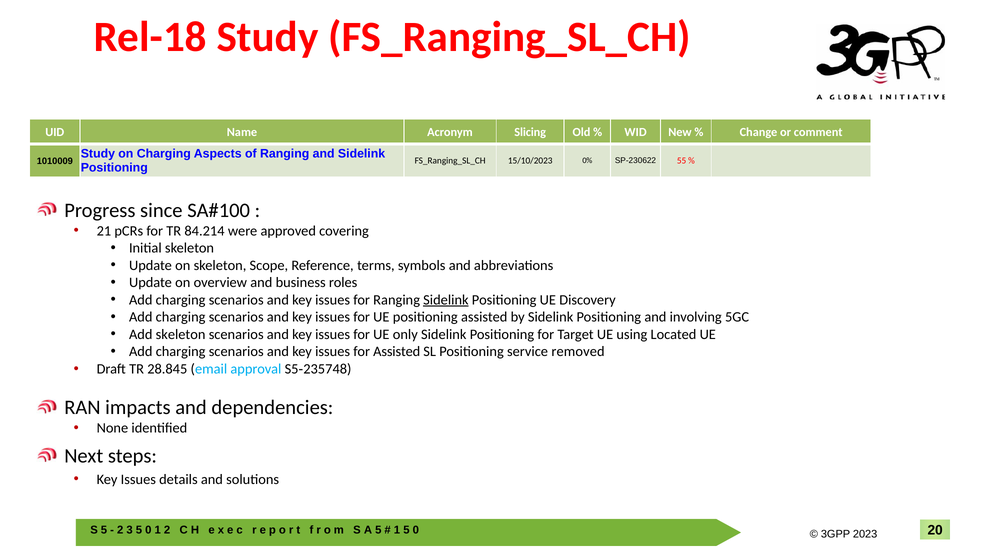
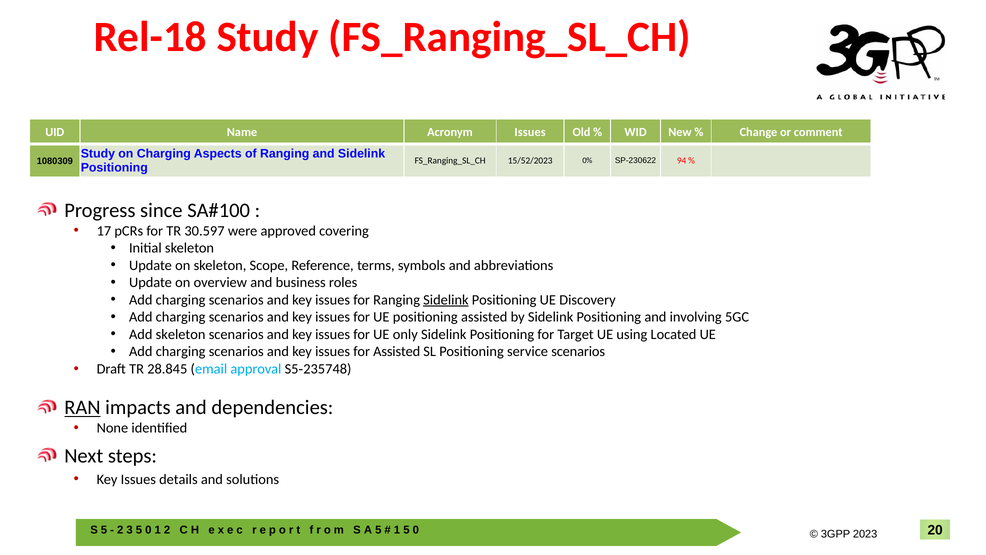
Acronym Slicing: Slicing -> Issues (530, 132)
1010009: 1010009 -> 1080309 (55, 161)
15/10/2023: 15/10/2023 -> 15/52/2023 (530, 160)
55: 55 -> 94 (682, 161)
21: 21 -> 17 (104, 231)
84.214: 84.214 -> 30.597 (204, 231)
service removed: removed -> scenarios (578, 351)
RAN underline: none -> present (82, 407)
